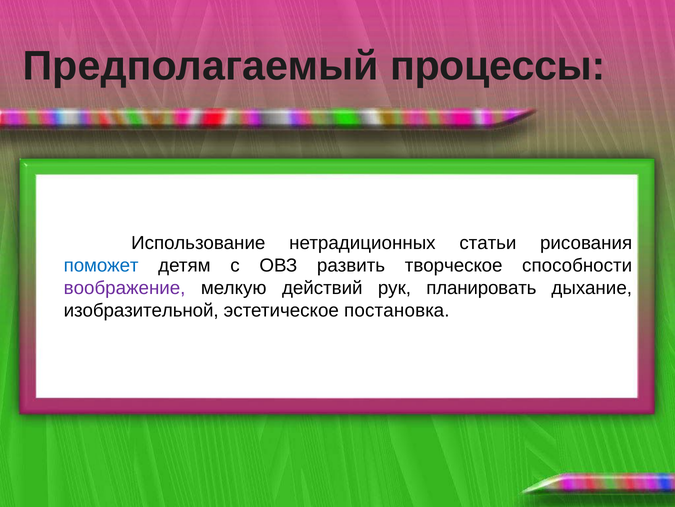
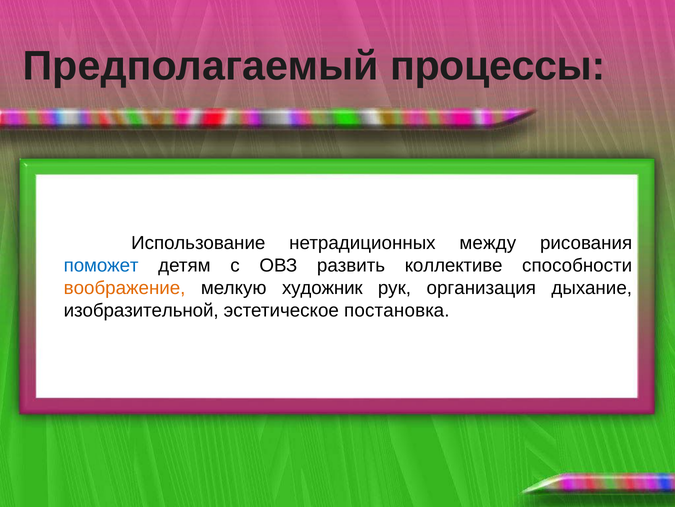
статьи: статьи -> между (488, 242)
творческое: творческое -> коллективе (454, 265)
воображение colour: purple -> orange (125, 287)
действий: действий -> художник (322, 287)
планировать: планировать -> организация (481, 287)
